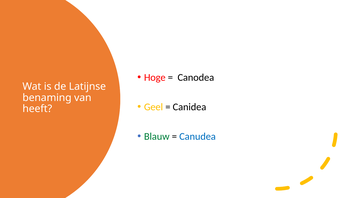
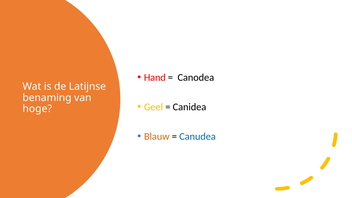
Hoge: Hoge -> Hand (155, 77)
heeft: heeft -> hoge (37, 109)
Blauw colour: green -> orange (157, 136)
